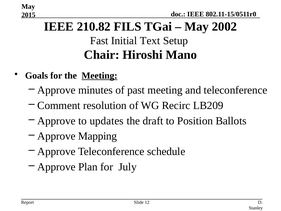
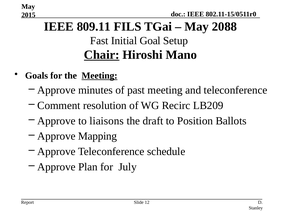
210.82: 210.82 -> 809.11 (94, 27)
2002: 2002 -> 2088 (224, 27)
Text: Text -> Goal (150, 41)
Chair underline: none -> present (102, 55)
updates: updates -> liaisons (107, 121)
